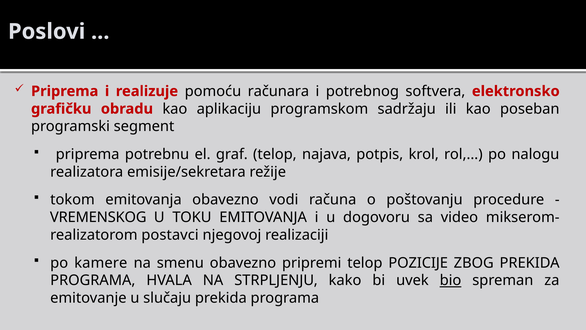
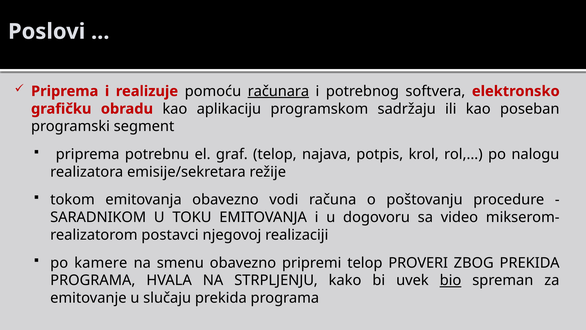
računara underline: none -> present (278, 91)
VREMENSKOG: VREMENSKOG -> SARADNIKOM (98, 217)
POZICIJE: POZICIJE -> PROVERI (418, 263)
